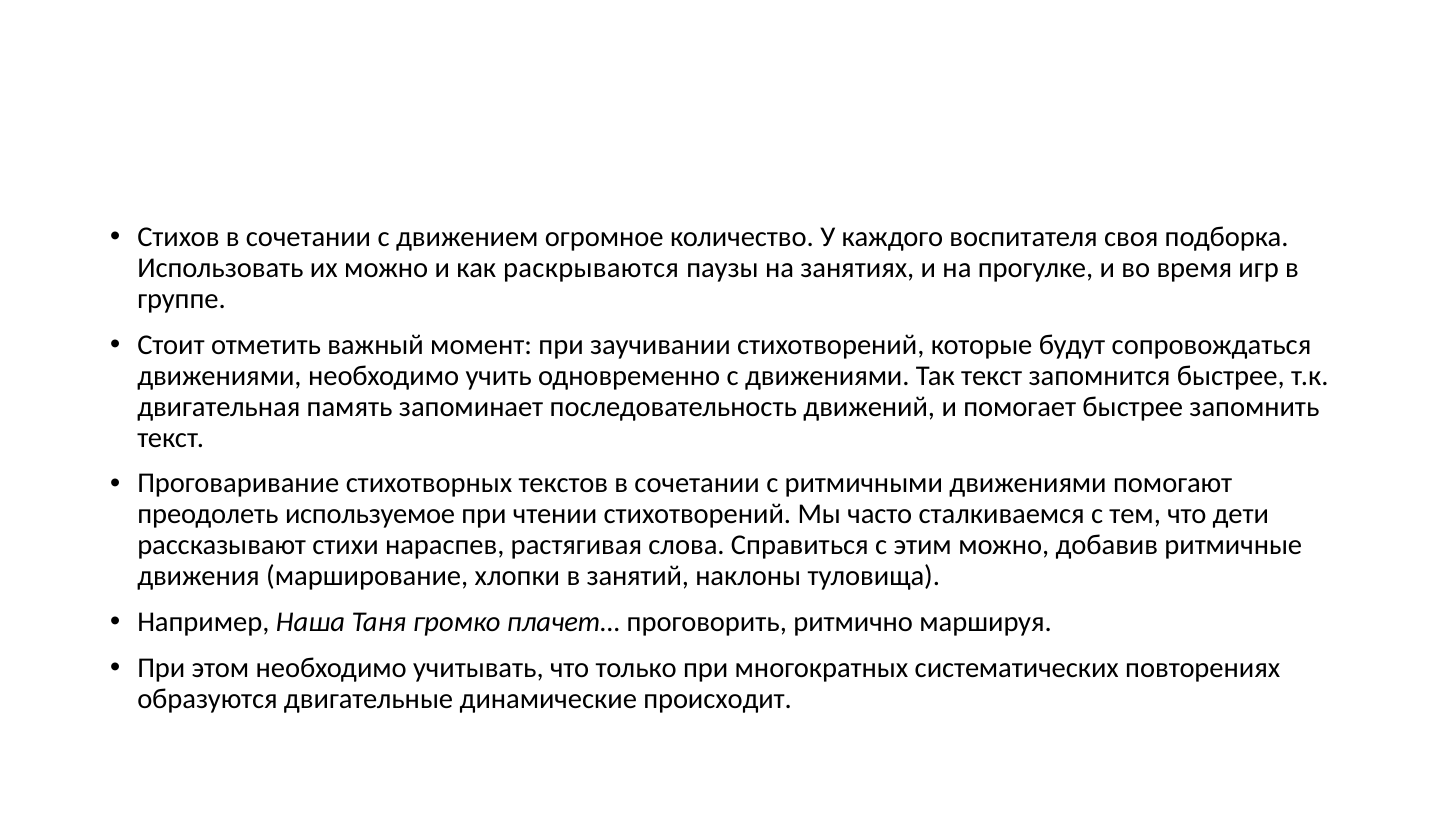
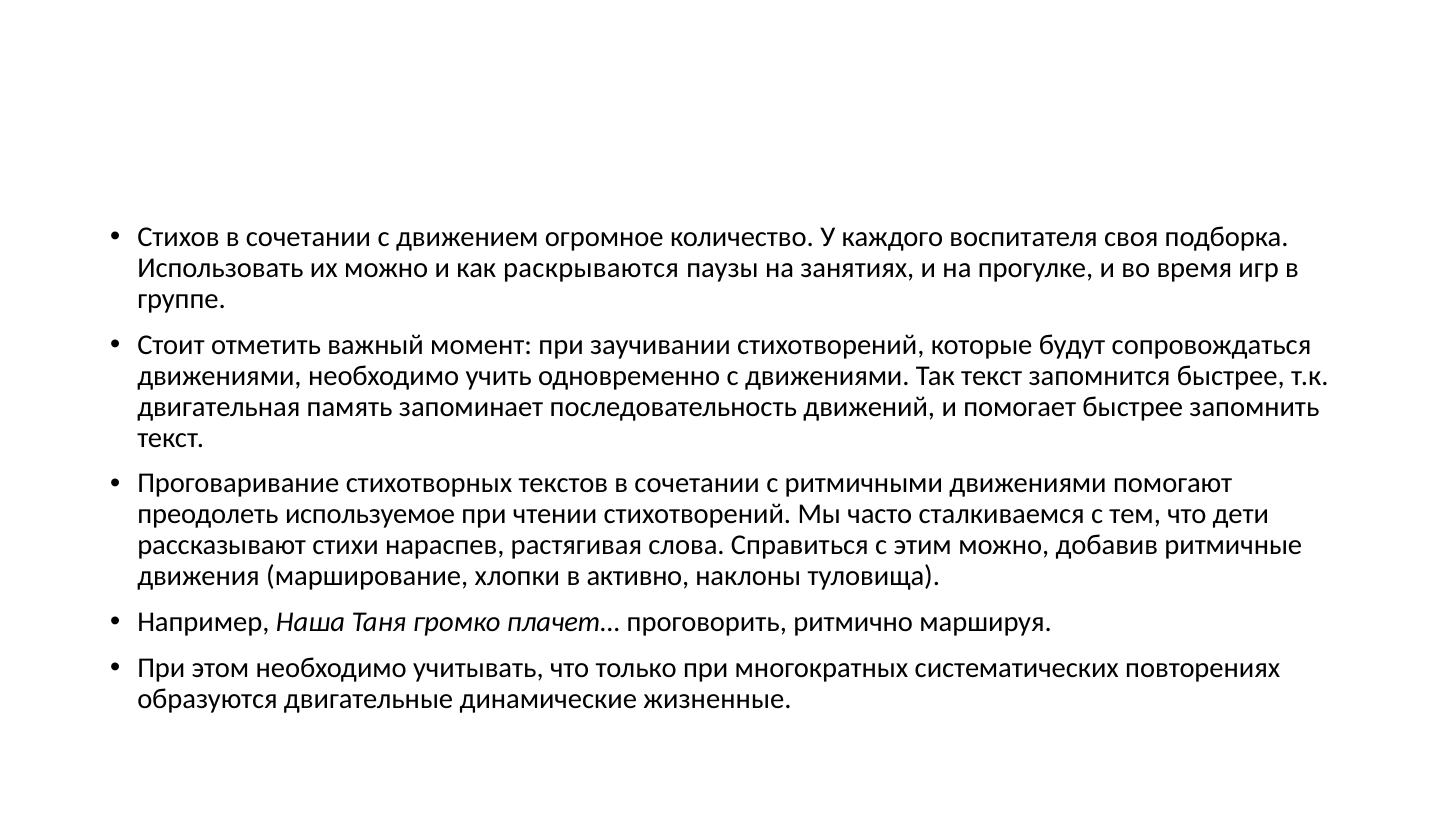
занятий: занятий -> активно (638, 576)
происходит: происходит -> жизненные (718, 699)
